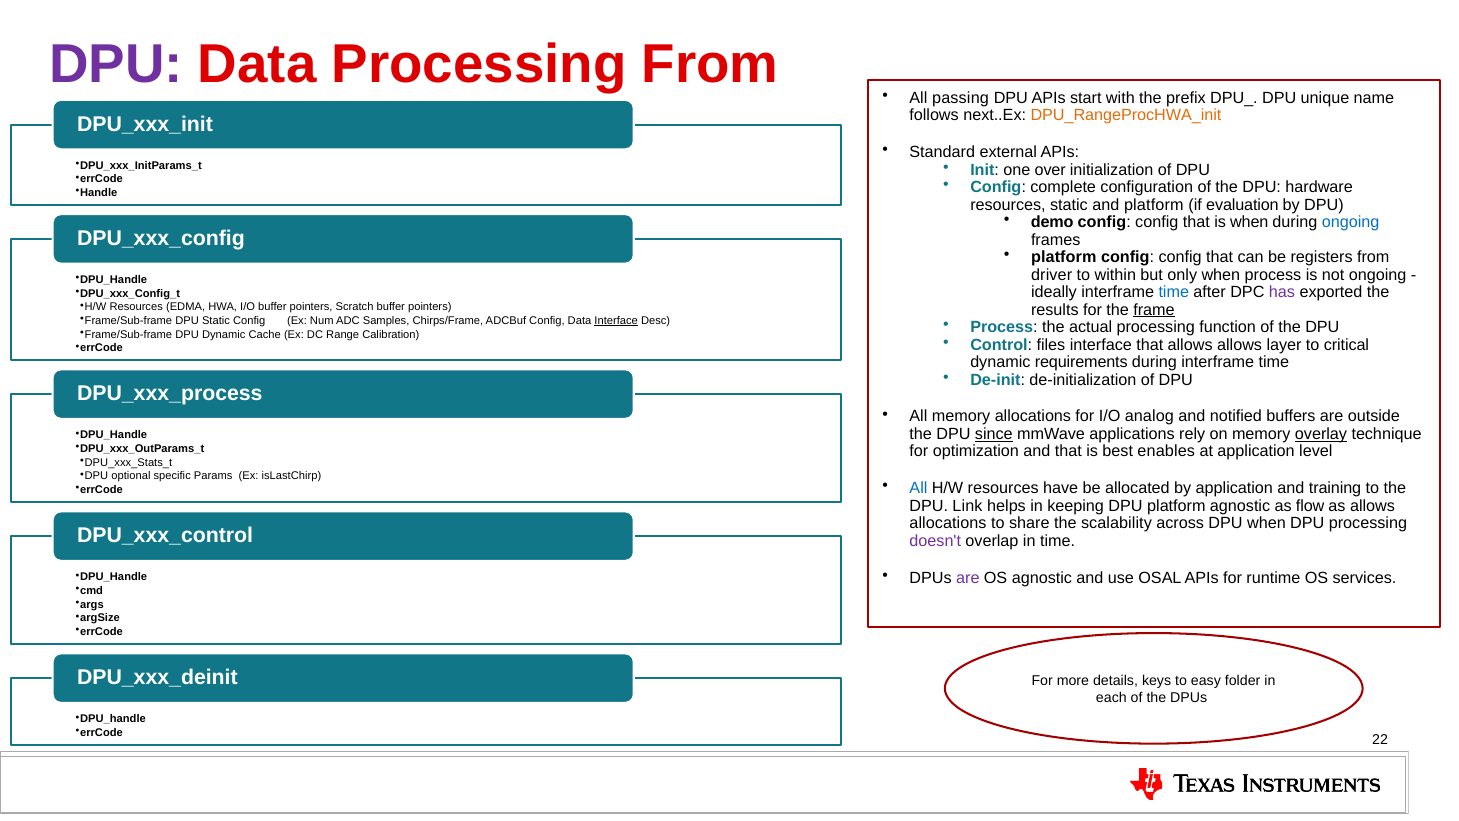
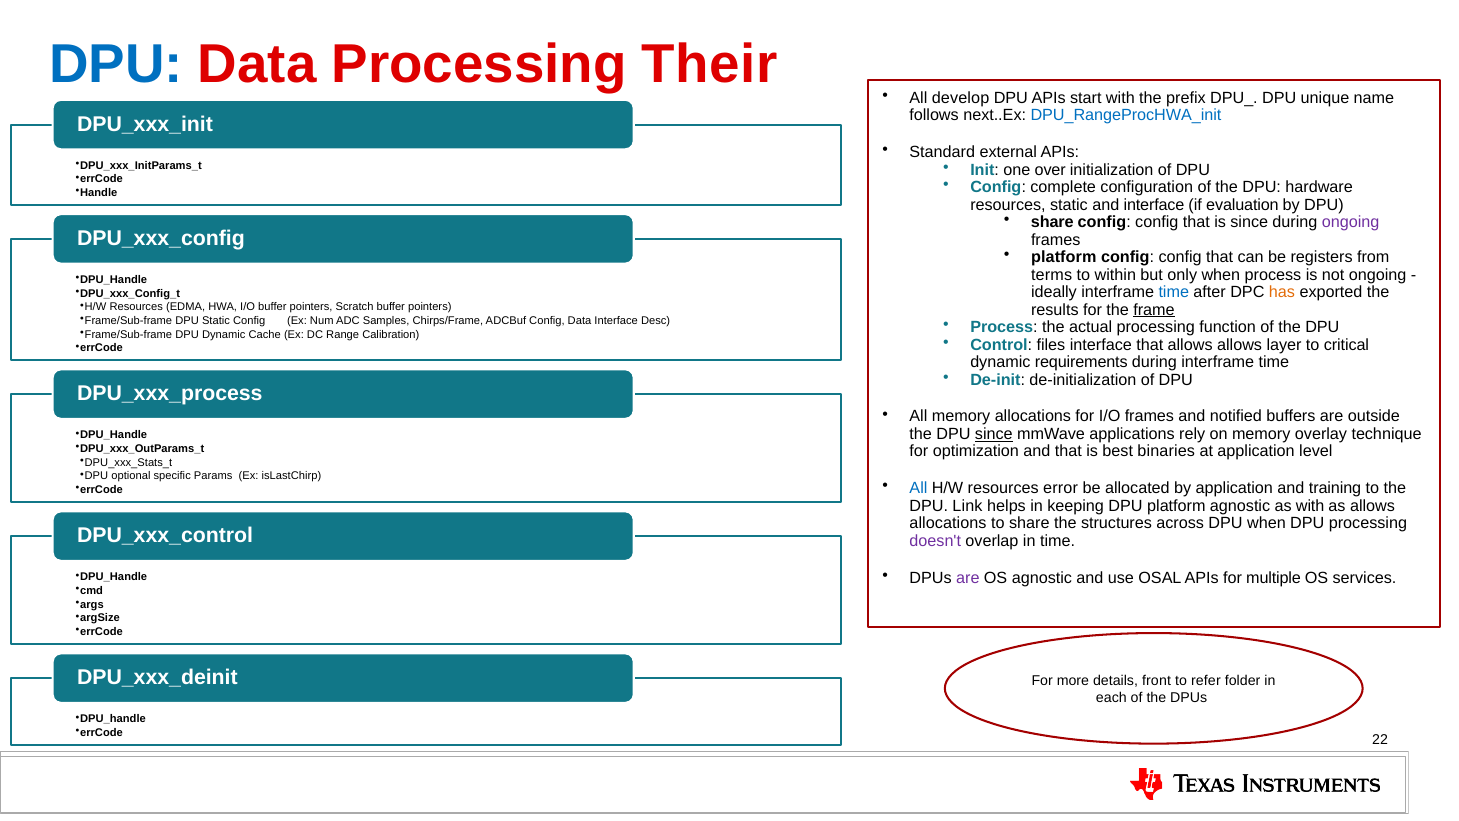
DPU colour: purple -> blue (116, 64)
Processing From: From -> Their (710, 64)
passing: passing -> develop (961, 98)
DPU_RangeProcHWA_init colour: orange -> blue (1126, 115)
and platform: platform -> interface (1154, 205)
demo: demo -> share (1052, 222)
is when: when -> since (1249, 222)
ongoing colour: blue -> purple (1351, 222)
driver: driver -> terms (1052, 275)
has colour: purple -> orange (1282, 292)
Interface underline: present -> none (616, 321)
I/O analog: analog -> frames (1149, 417)
overlay underline: present -> none (1321, 434)
enables: enables -> binaries (1166, 452)
have: have -> error (1061, 489)
as flow: flow -> with (1310, 506)
scalability: scalability -> structures (1116, 524)
runtime: runtime -> multiple (1274, 578)
keys: keys -> front (1157, 681)
easy: easy -> refer (1206, 681)
